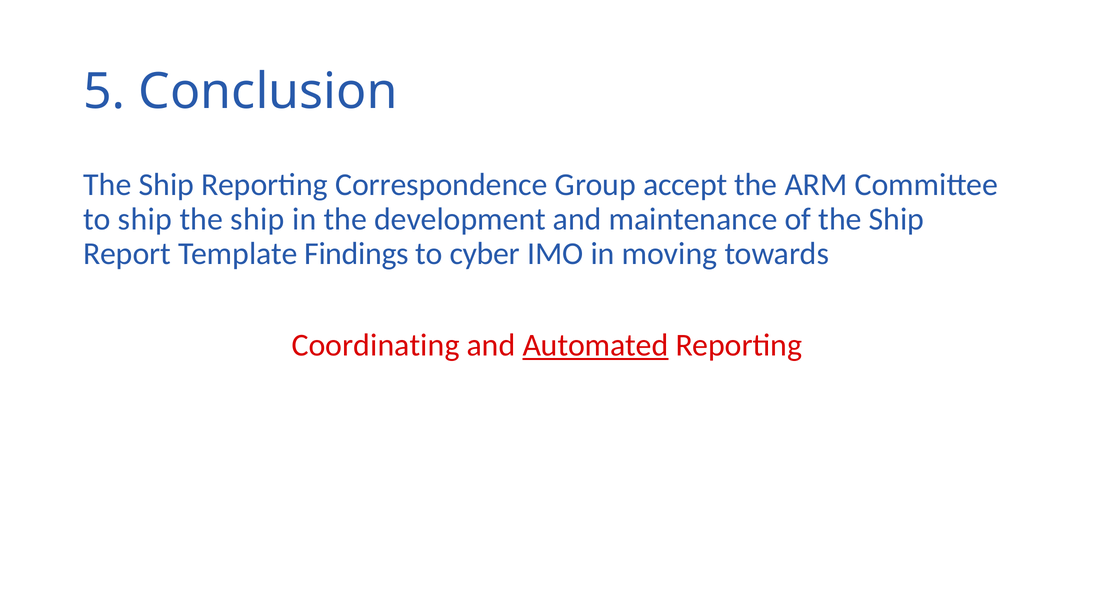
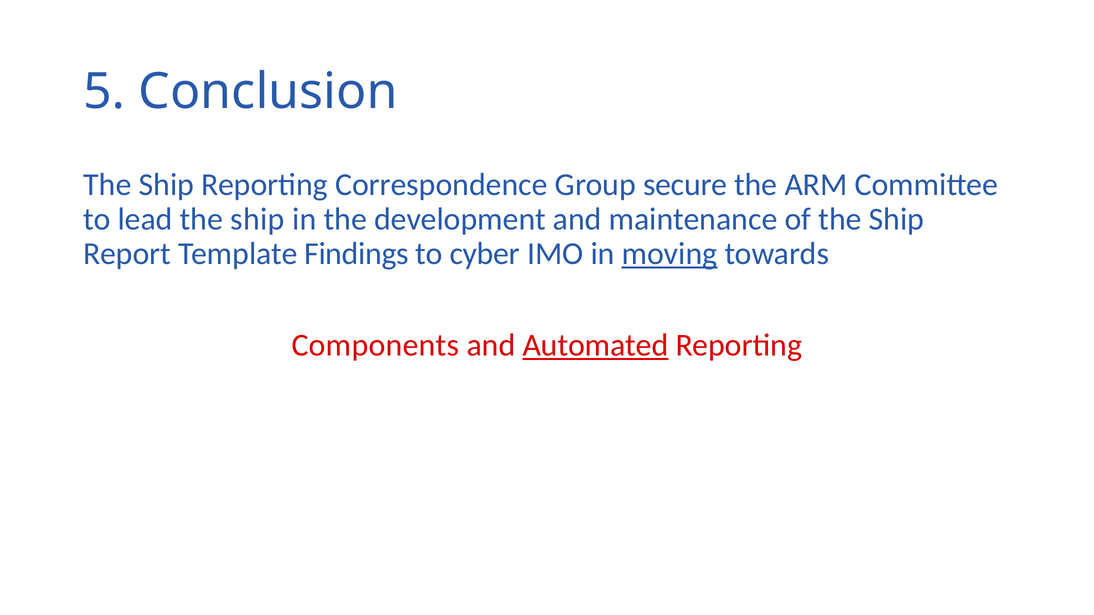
accept: accept -> secure (685, 185)
to ship: ship -> lead (145, 219)
moving underline: none -> present (670, 254)
Coordinating: Coordinating -> Components (375, 346)
